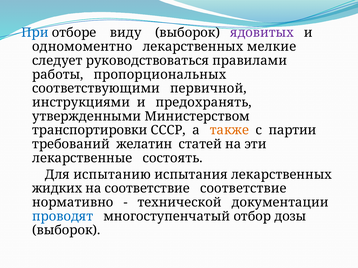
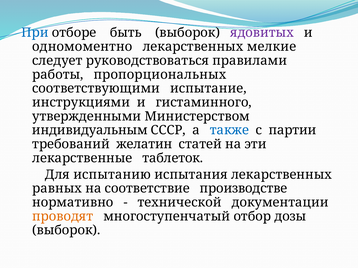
виду: виду -> быть (126, 33)
первичной: первичной -> испытание (208, 89)
предохранять: предохранять -> гистаминного (204, 103)
транспортировки: транспортировки -> индивидуальным (90, 130)
также colour: orange -> blue (229, 130)
состоять: состоять -> таблеток (173, 158)
жидких: жидких -> равных (57, 189)
соответствие соответствие: соответствие -> производстве (243, 189)
проводят colour: blue -> orange (63, 217)
